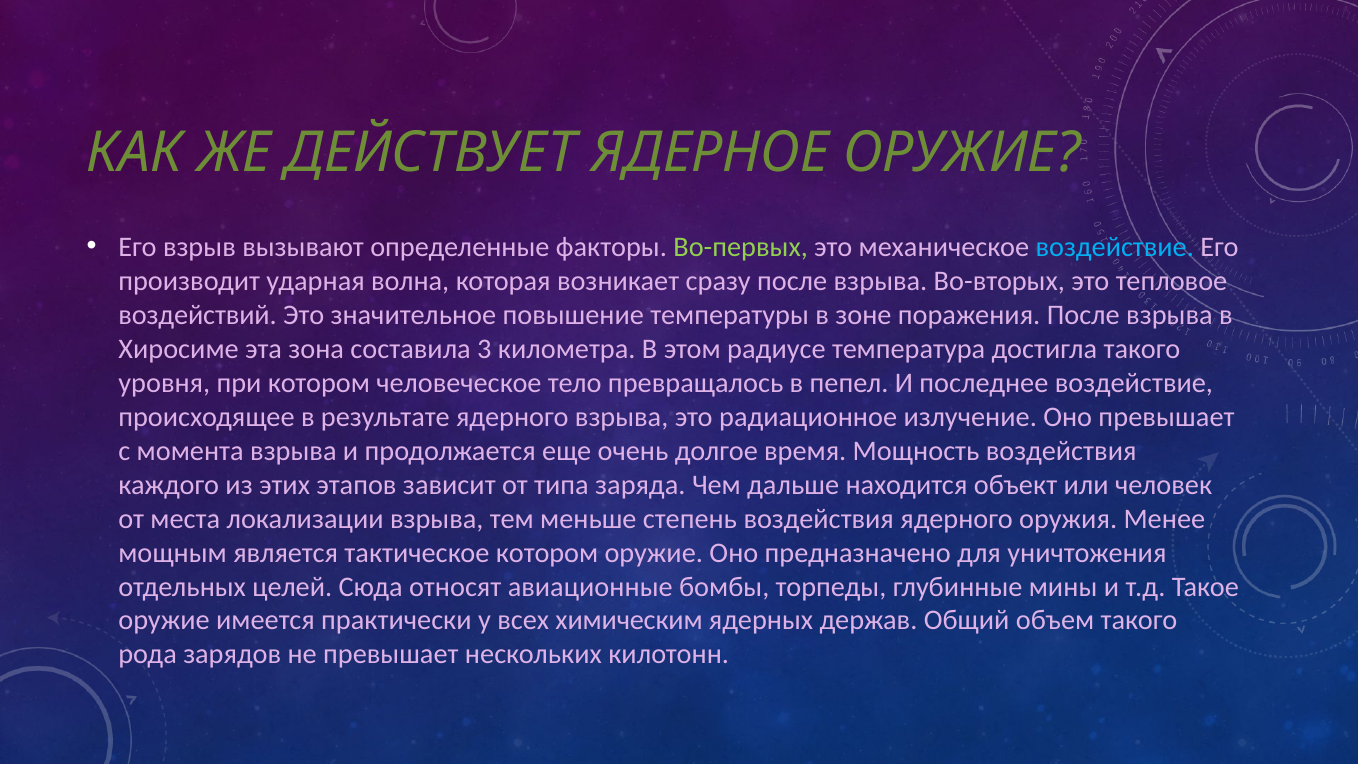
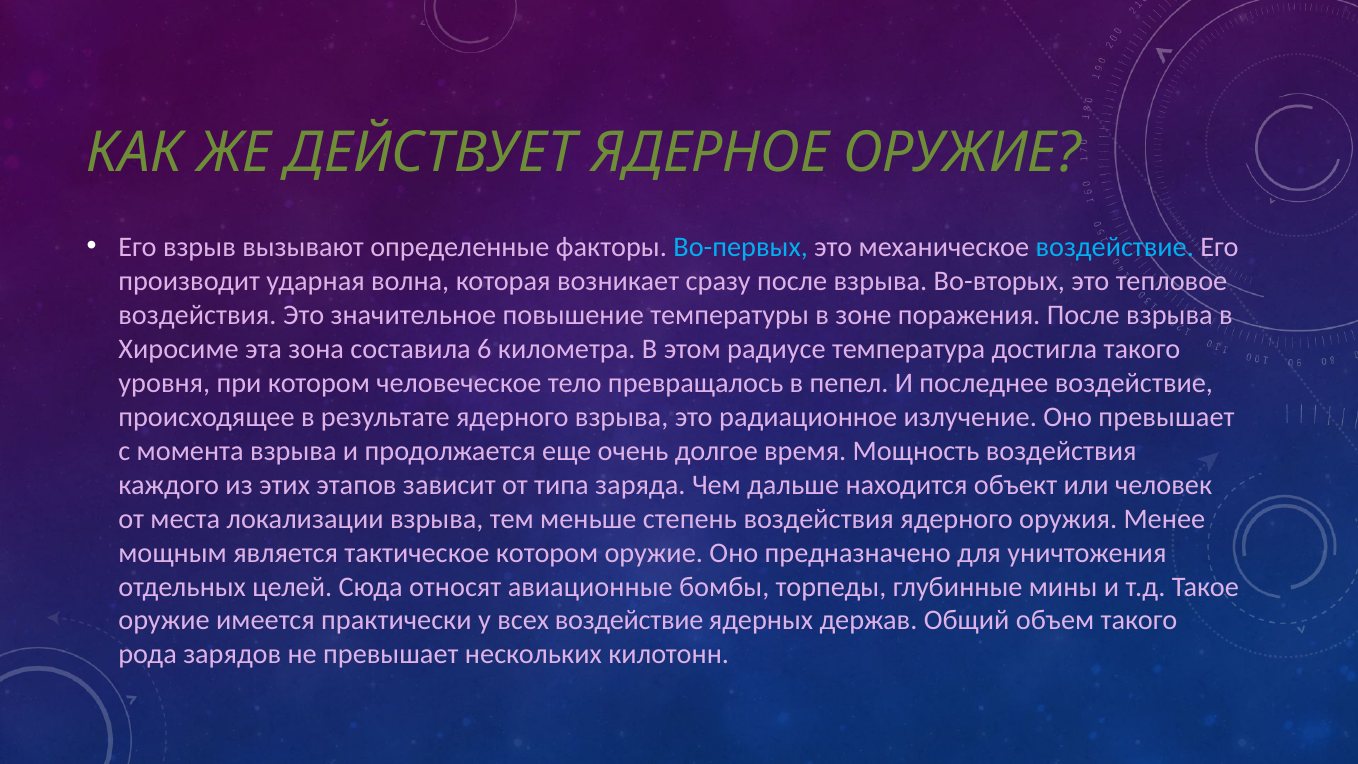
Во-первых colour: light green -> light blue (741, 247)
воздействий: воздействий -> воздействия (197, 315)
3: 3 -> 6 (484, 349)
всех химическим: химическим -> воздействие (629, 621)
